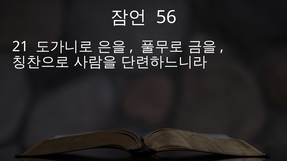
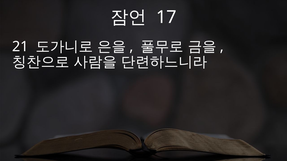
56: 56 -> 17 (166, 17)
